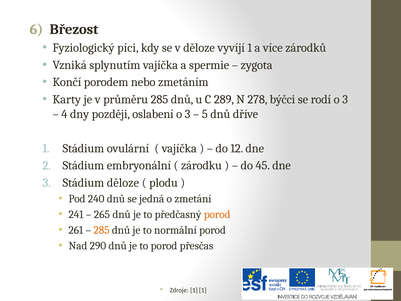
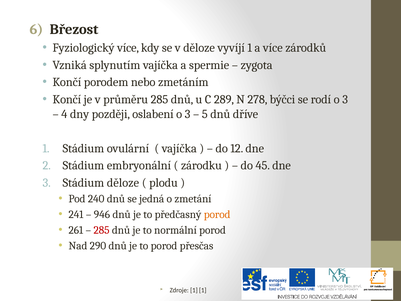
Fyziologický píci: píci -> více (128, 48)
Karty: Karty -> Končí (67, 99)
265: 265 -> 946 (102, 214)
285 colour: orange -> red (102, 230)
